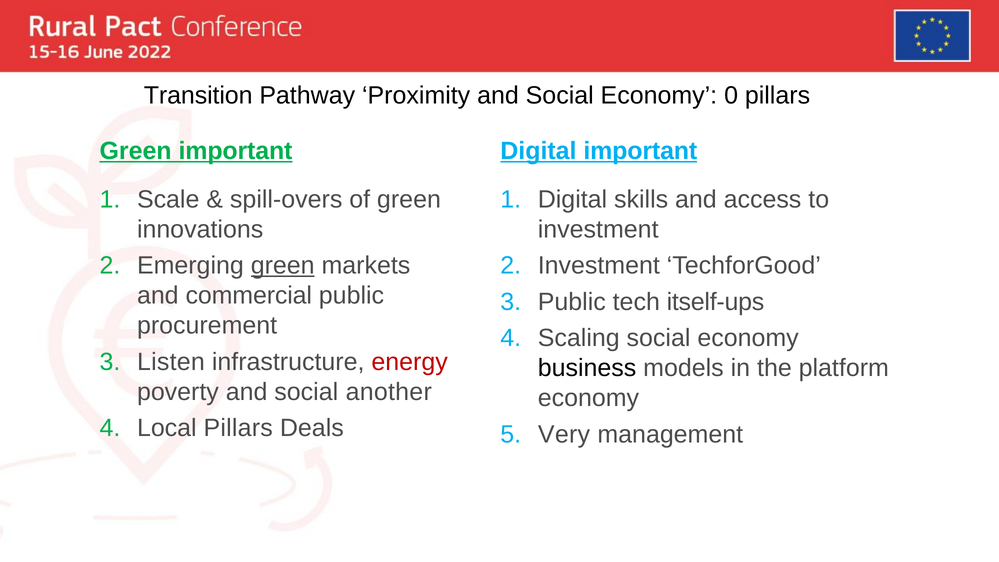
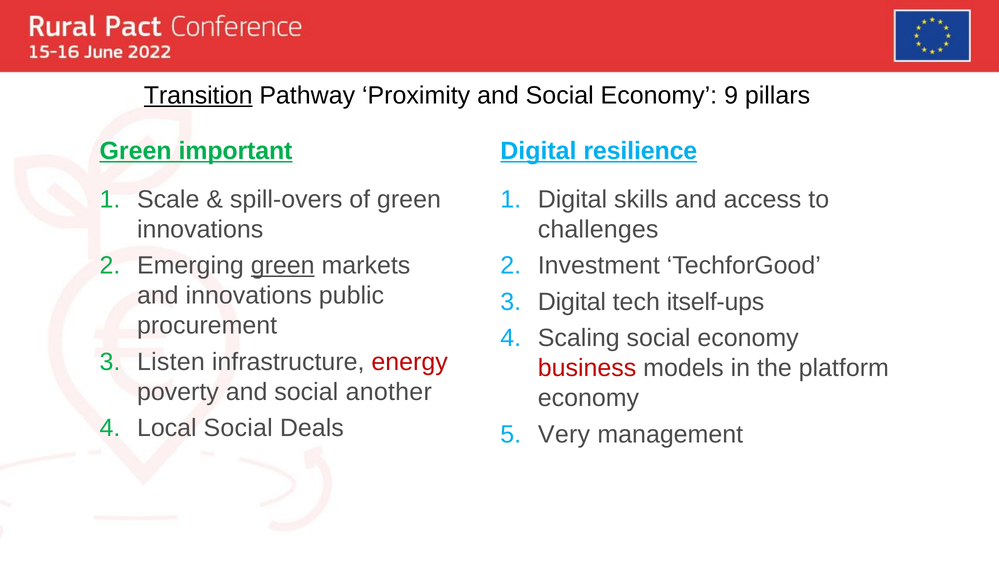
Transition underline: none -> present (198, 95)
0: 0 -> 9 (731, 95)
Digital important: important -> resilience (640, 151)
investment: investment -> challenges (598, 229)
and commercial: commercial -> innovations (249, 296)
3 Public: Public -> Digital (572, 302)
business colour: black -> red (587, 368)
Local Pillars: Pillars -> Social (238, 428)
